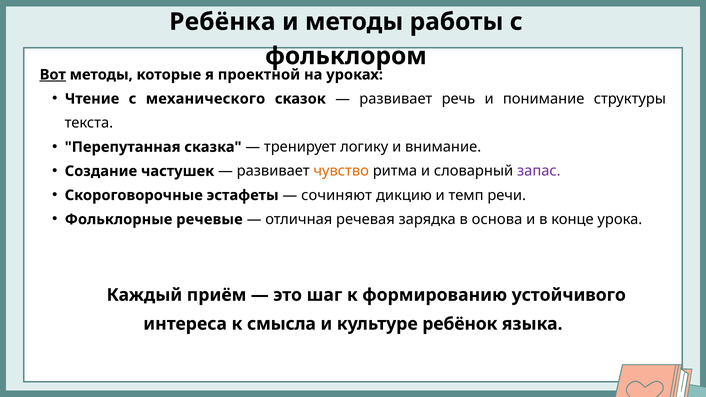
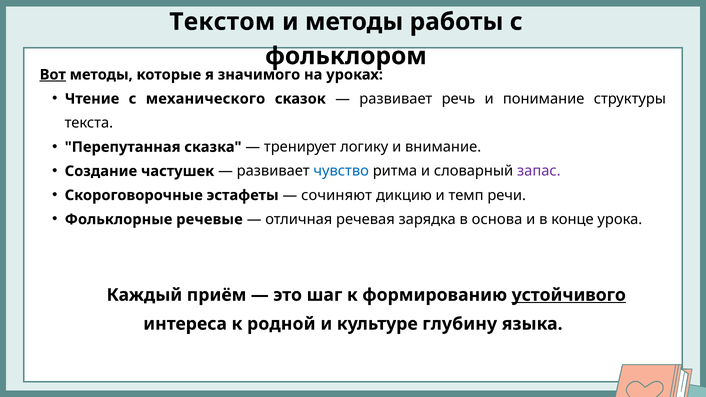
Ребёнка: Ребёнка -> Текстом (222, 22)
проектной: проектной -> значимого (259, 75)
чувство colour: orange -> blue (341, 171)
устойчивого underline: none -> present (569, 295)
смысла: смысла -> родной (281, 324)
ребёнок: ребёнок -> глубину (460, 324)
